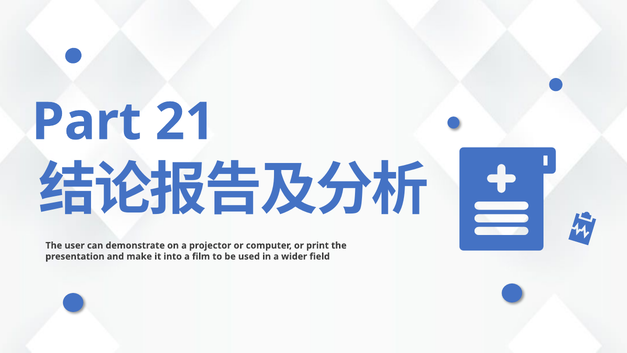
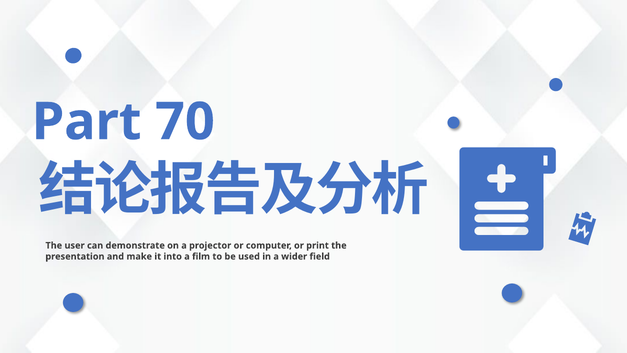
21: 21 -> 70 (185, 122)
